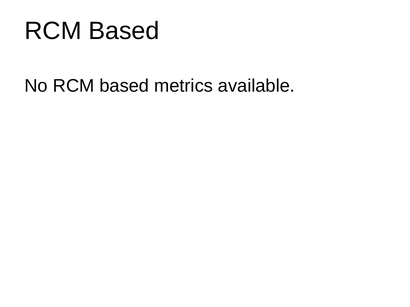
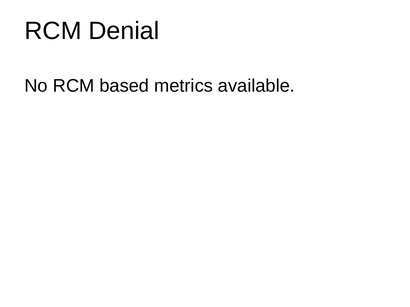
Based: Based -> Denial (124, 31)
